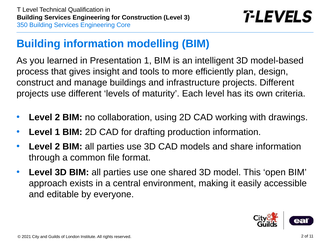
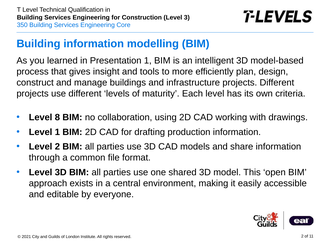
2: 2 -> 8 (57, 118)
